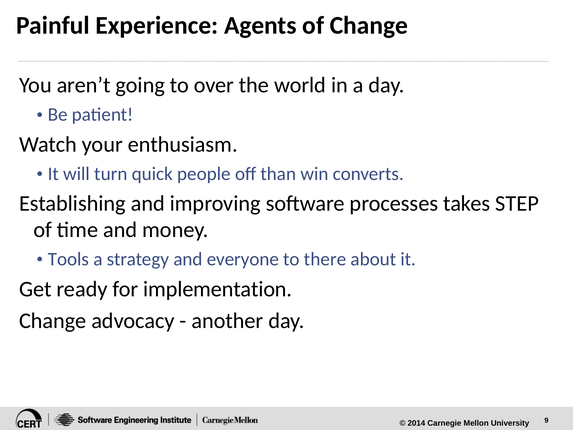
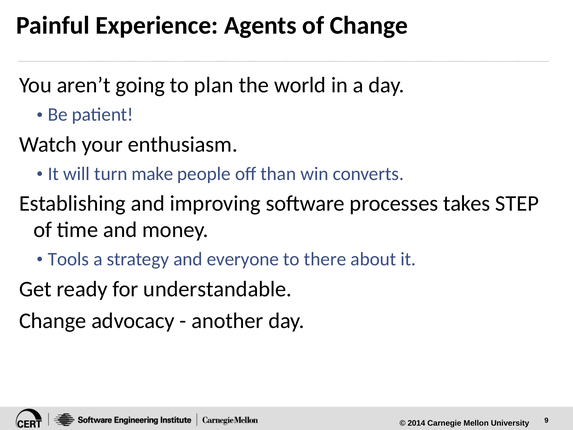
over: over -> plan (214, 85)
quick: quick -> make (152, 174)
implementation: implementation -> understandable (218, 289)
